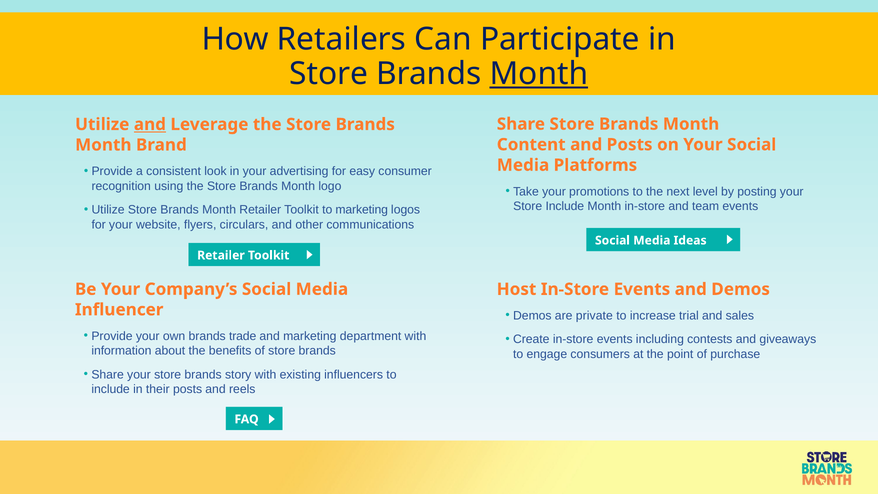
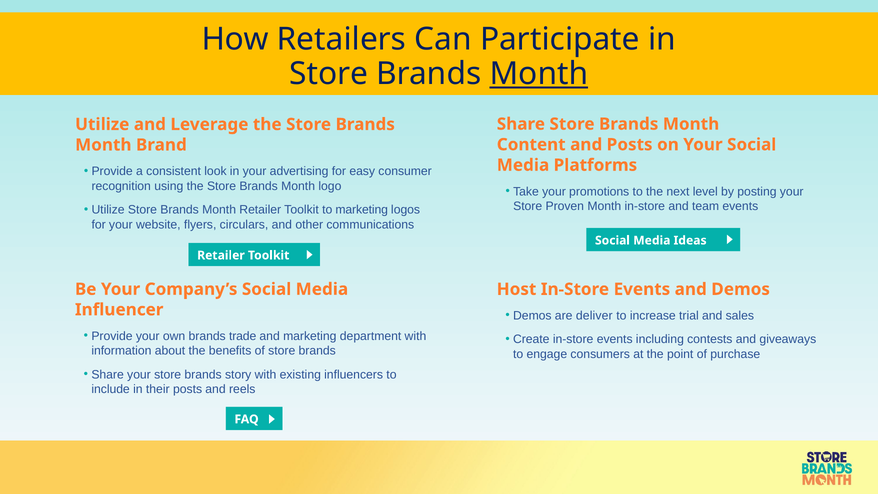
and underline: present -> none (150, 124)
Store Include: Include -> Proven (565, 206)
private: private -> deliver (594, 316)
